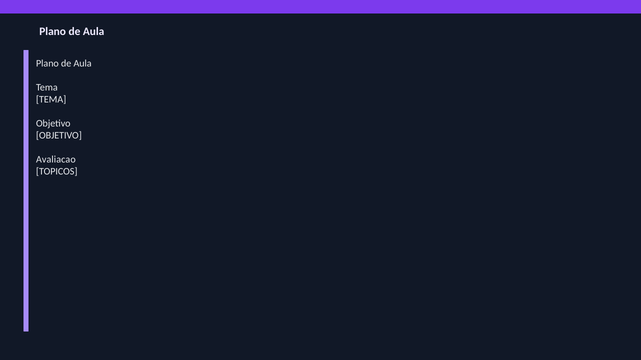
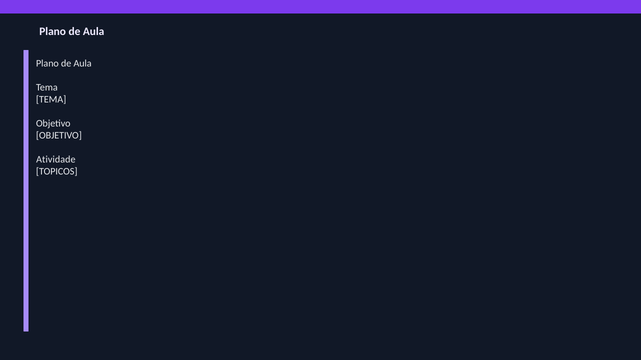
Avaliacao: Avaliacao -> Atividade (56, 160)
